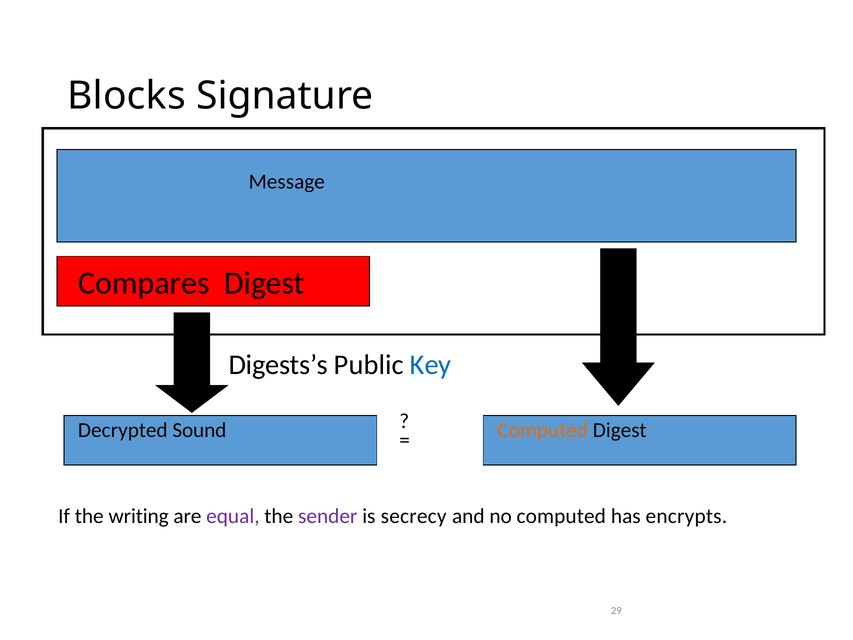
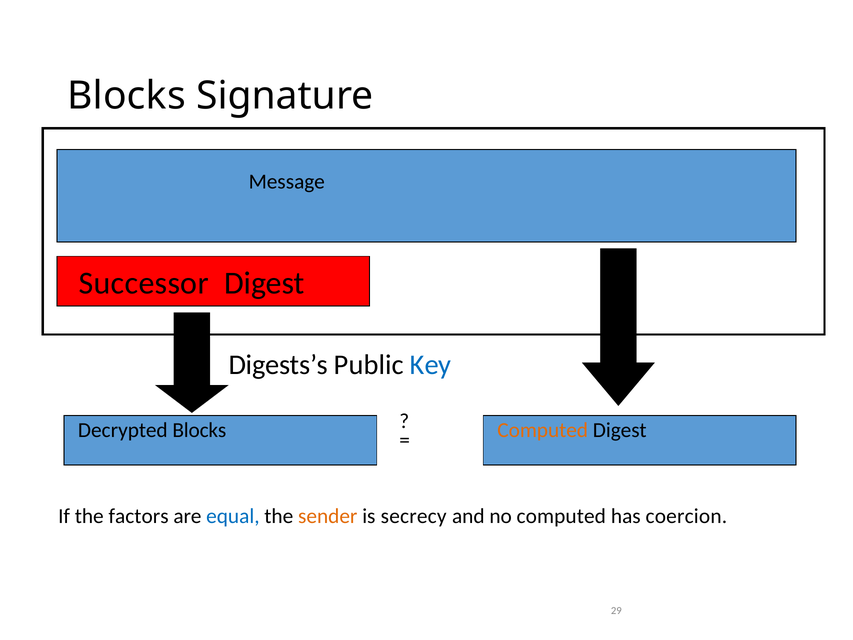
Compares: Compares -> Successor (144, 283)
Decrypted Sound: Sound -> Blocks (199, 430)
writing: writing -> factors (139, 516)
equal colour: purple -> blue (233, 516)
sender colour: purple -> orange (328, 516)
encrypts: encrypts -> coercion (686, 516)
